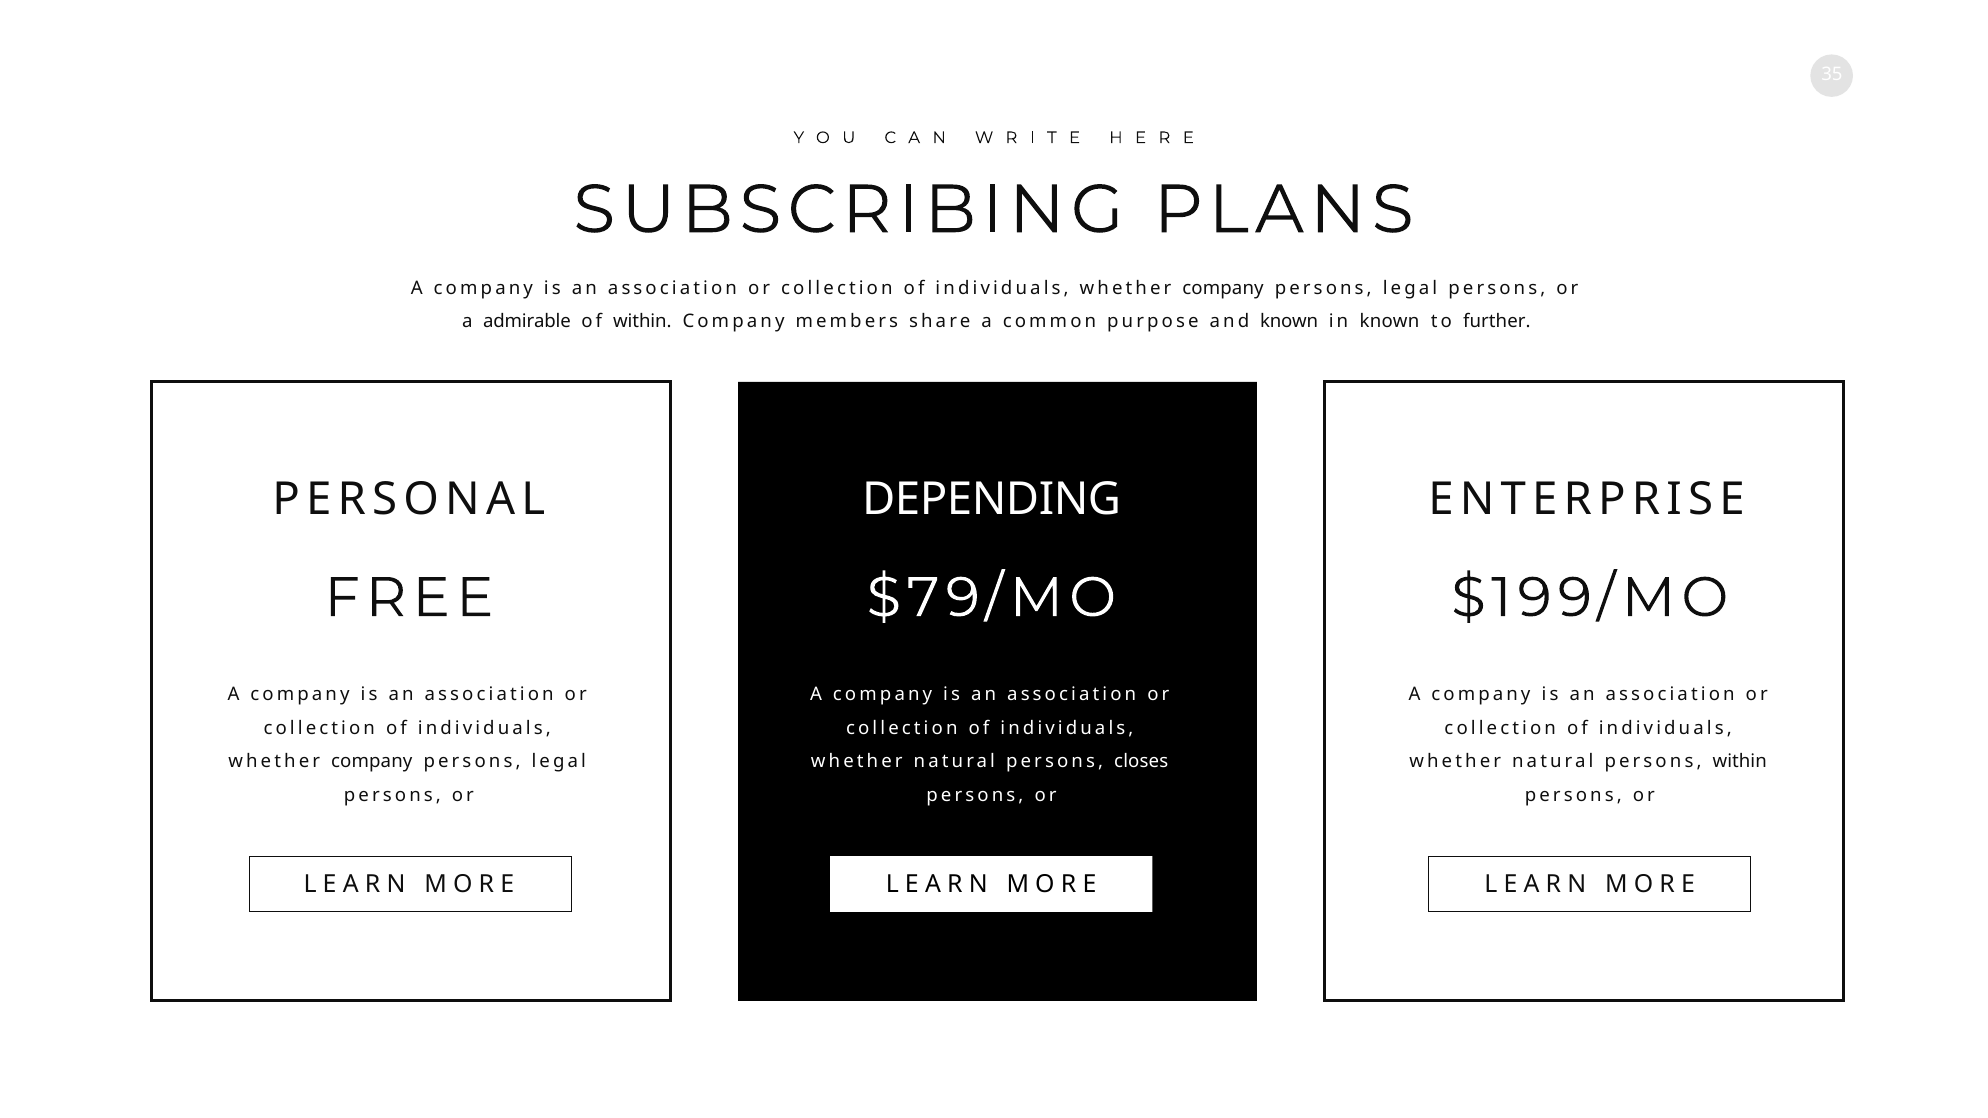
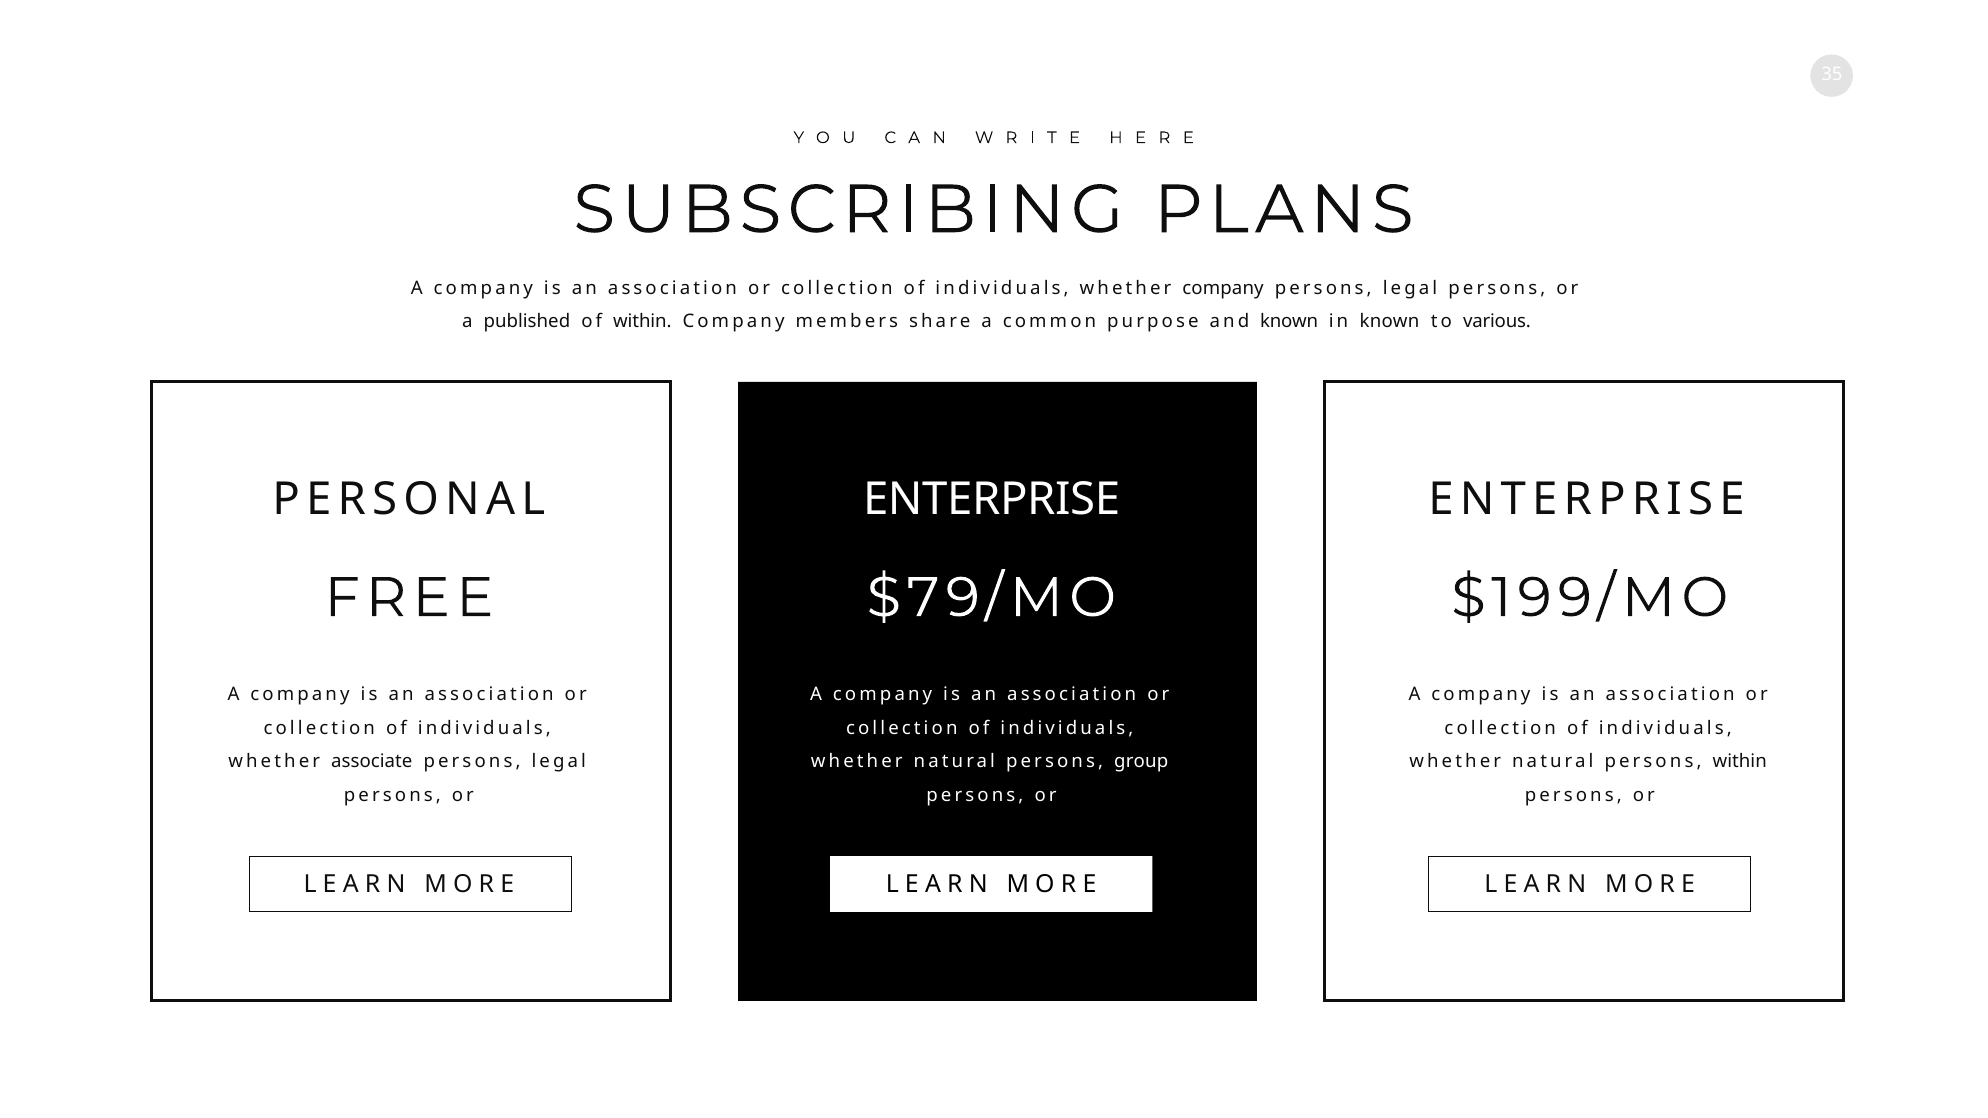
admirable: admirable -> published (527, 322)
further: further -> various (1497, 322)
DEPENDING: DEPENDING -> ENTERPRISE (992, 500)
company: company -> associate (372, 762)
closes: closes -> group (1141, 762)
